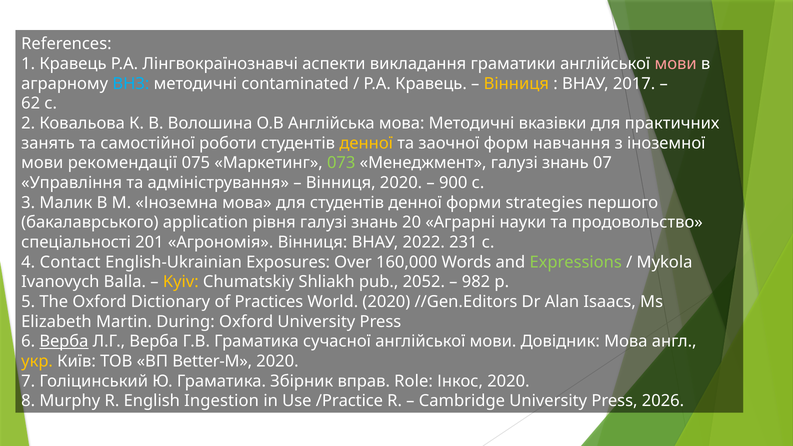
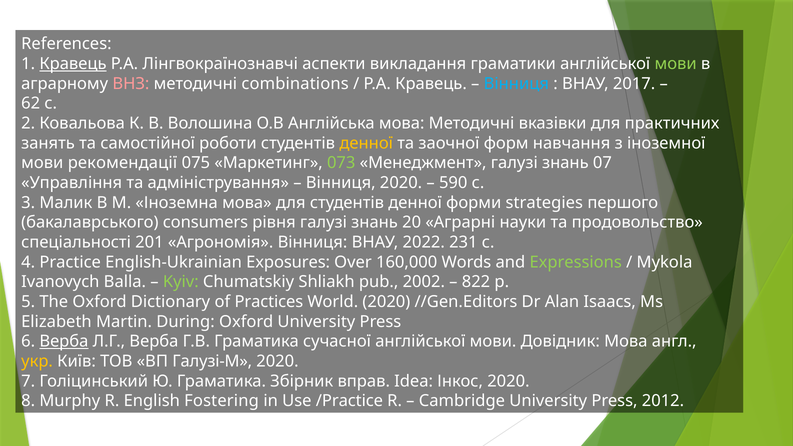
Кравець underline: none -> present (73, 64)
мови colour: pink -> light green (676, 64)
ВНЗ colour: light blue -> pink (131, 84)
contaminated: contaminated -> combinations (295, 84)
Вінниця colour: yellow -> light blue (516, 84)
900: 900 -> 590 (453, 183)
application: application -> consumers (205, 223)
Contact: Contact -> Practice (70, 262)
Kyiv colour: yellow -> light green (181, 282)
2052: 2052 -> 2002 (424, 282)
982: 982 -> 822 (476, 282)
Better-М: Better-М -> Галузі-М (212, 361)
Role: Role -> Idea (414, 381)
Ingestion: Ingestion -> Fostering (222, 401)
2026: 2026 -> 2012 (663, 401)
